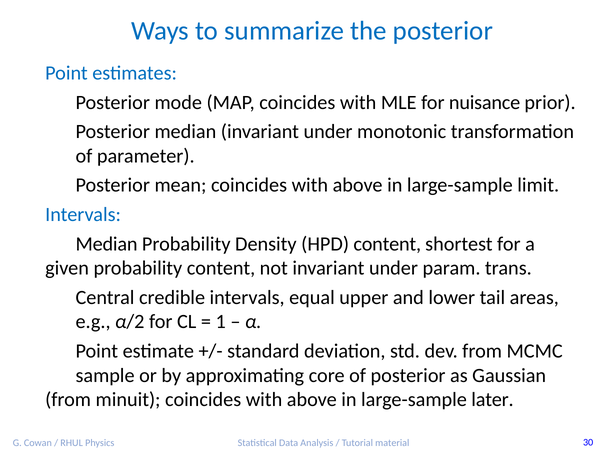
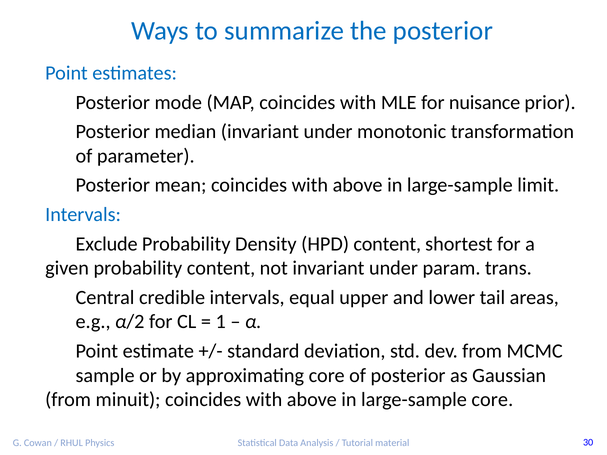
Median: Median -> Exclude (107, 244)
large-sample later: later -> core (492, 400)
